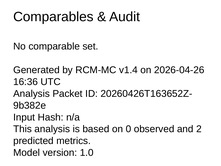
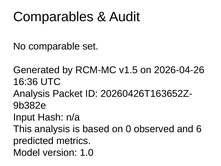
v1.4: v1.4 -> v1.5 (128, 70)
2: 2 -> 6 (199, 129)
